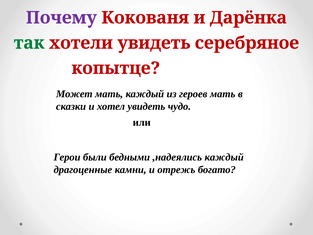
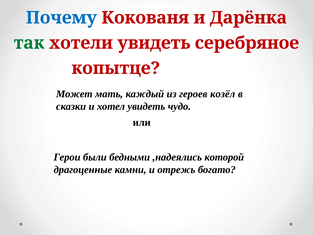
Почему colour: purple -> blue (61, 18)
героев мать: мать -> козёл (223, 94)
,надеялись каждый: каждый -> которой (224, 157)
